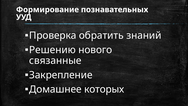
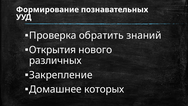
Решению: Решению -> Открытия (52, 50)
связанные: связанные -> различных (55, 61)
